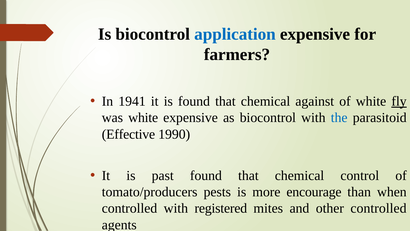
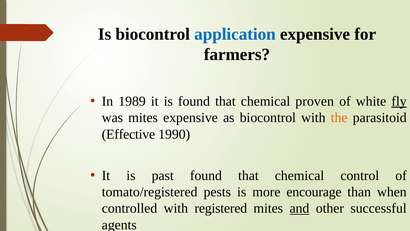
1941: 1941 -> 1989 (132, 101)
against: against -> proven (315, 101)
was white: white -> mites (143, 118)
the colour: blue -> orange (339, 118)
tomato/producers: tomato/producers -> tomato/registered (150, 192)
and underline: none -> present (299, 208)
other controlled: controlled -> successful (379, 208)
